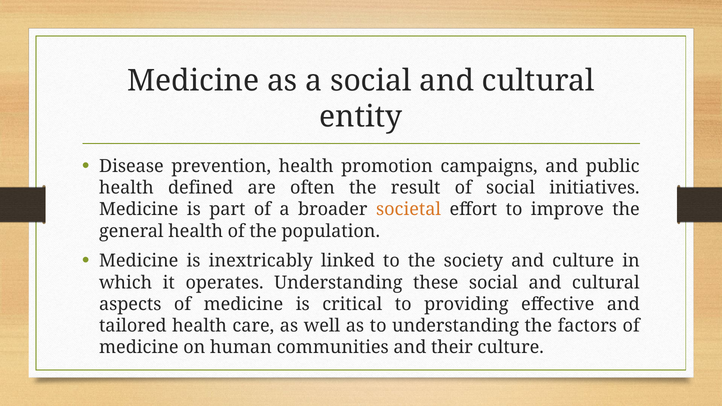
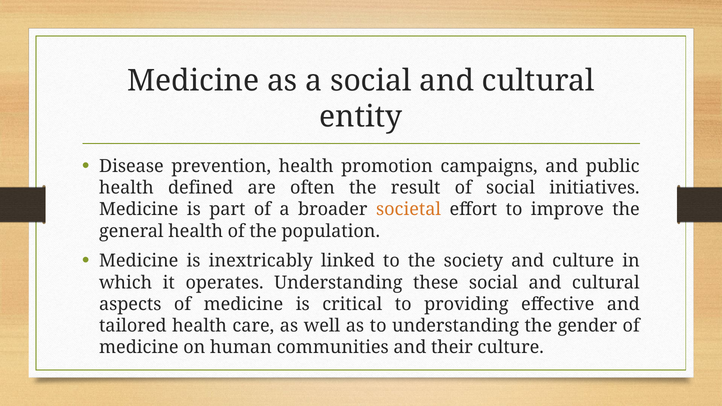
factors: factors -> gender (587, 326)
